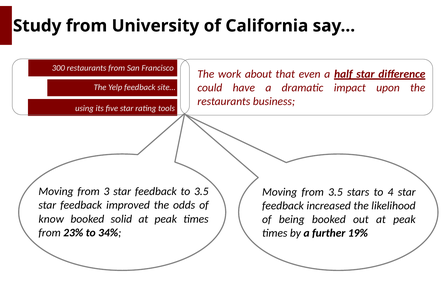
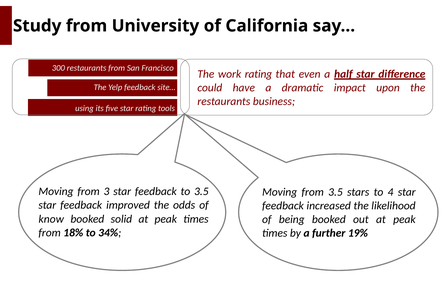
work about: about -> rating (258, 74)
23%: 23% -> 18% (73, 233)
